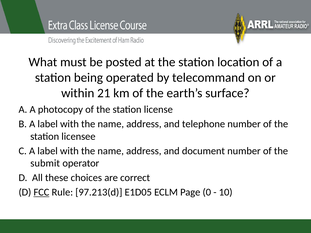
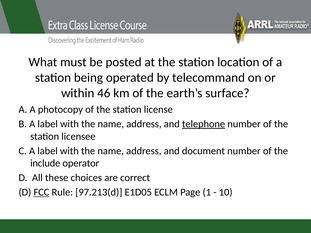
21: 21 -> 46 (104, 93)
telephone underline: none -> present (204, 124)
submit: submit -> include (45, 163)
0: 0 -> 1 (207, 192)
